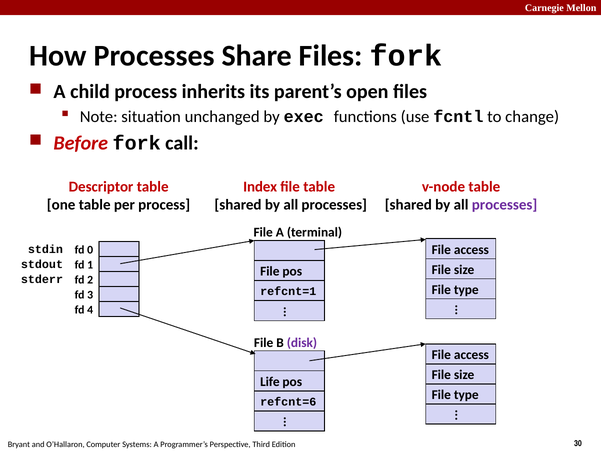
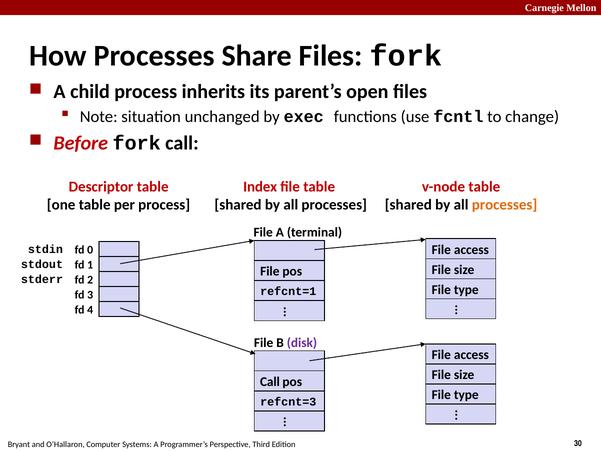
processes colour: purple -> orange (505, 205)
Life: Life -> Call (270, 382)
refcnt=6: refcnt=6 -> refcnt=3 (288, 401)
